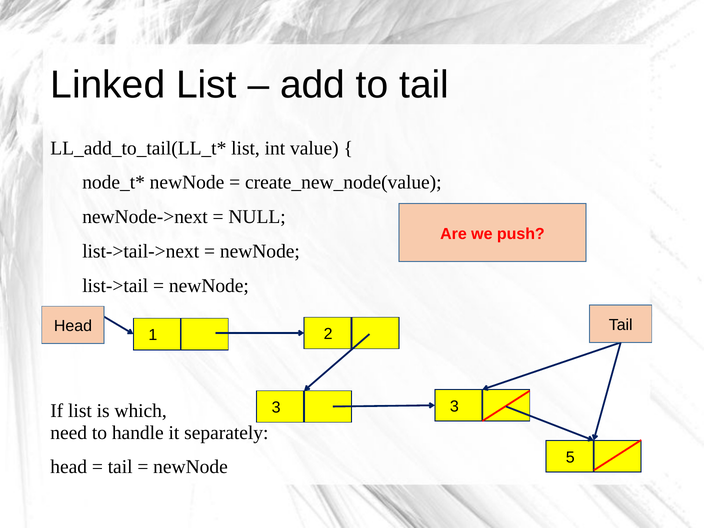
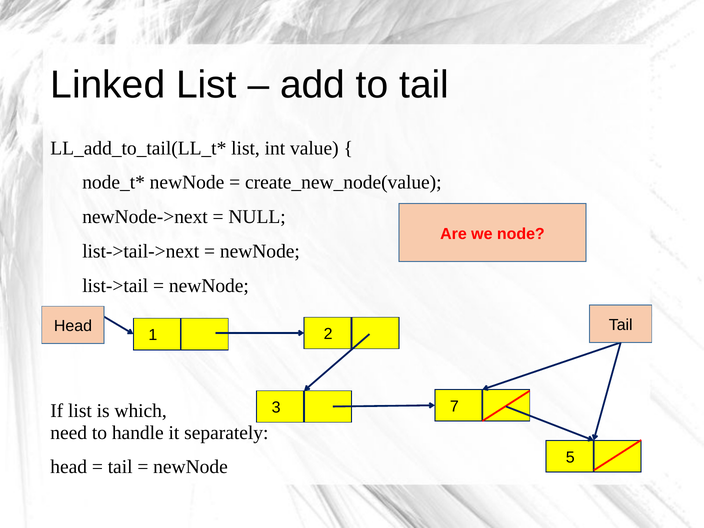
push: push -> node (521, 234)
3 3: 3 -> 7 (454, 406)
